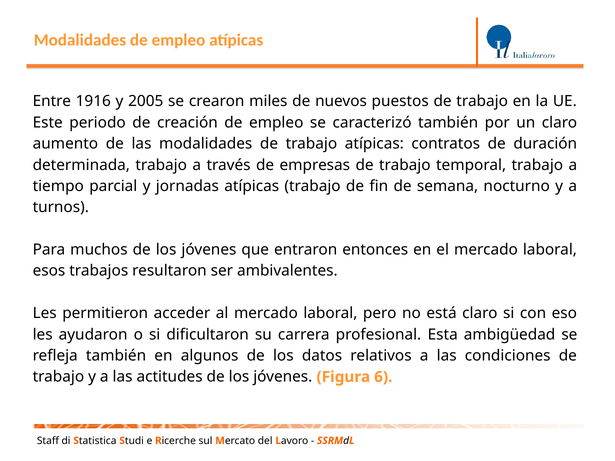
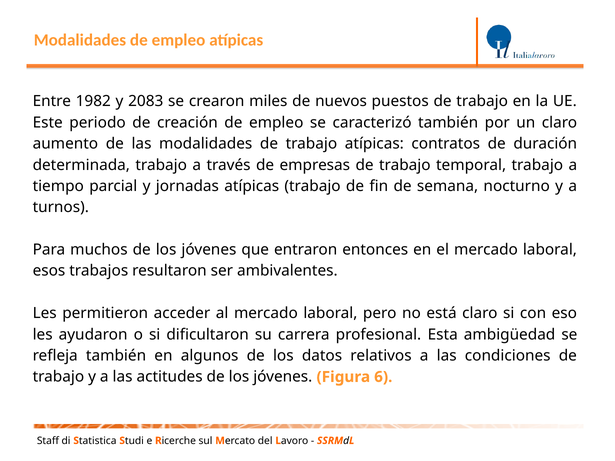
1916: 1916 -> 1982 (93, 101)
2005: 2005 -> 2083 (146, 101)
